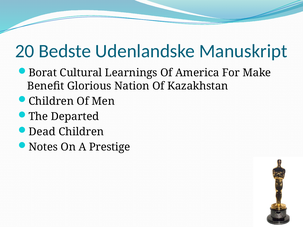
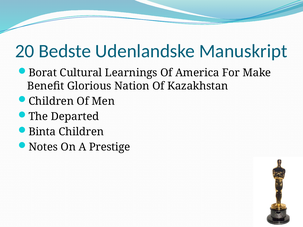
Dead: Dead -> Binta (42, 132)
